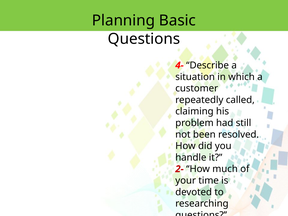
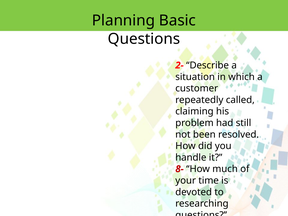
4-: 4- -> 2- (180, 65)
2-: 2- -> 8- (180, 169)
